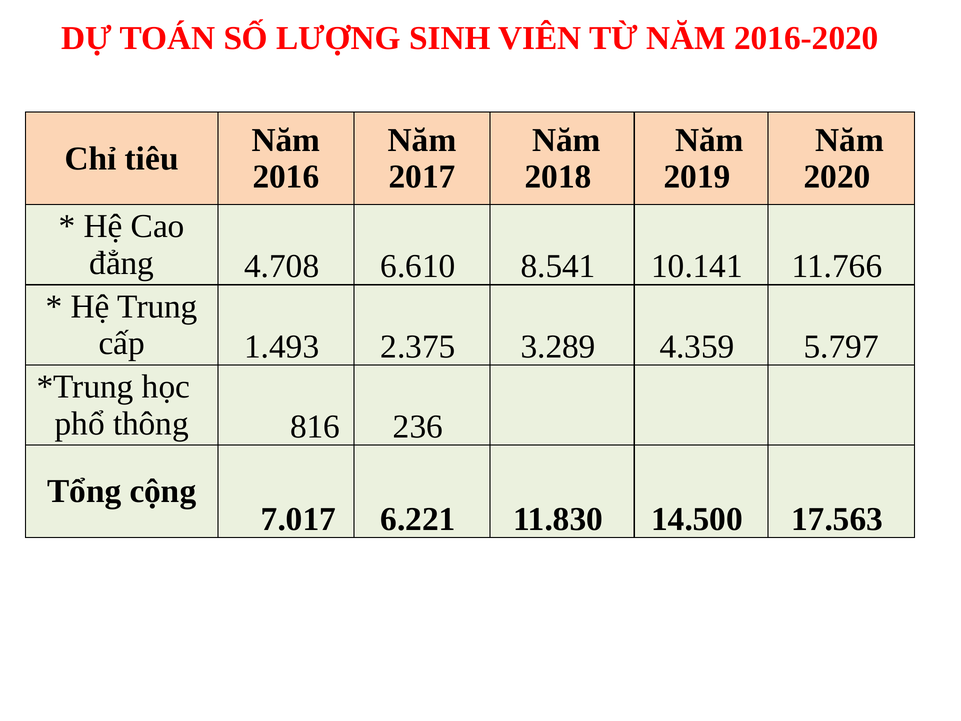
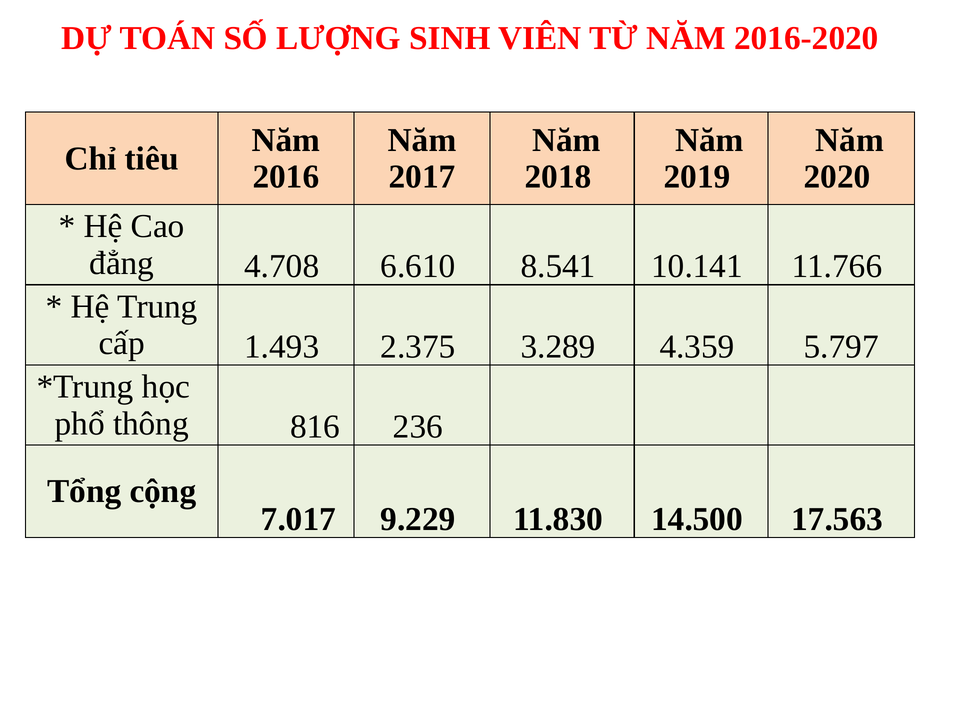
6.221: 6.221 -> 9.229 (418, 519)
